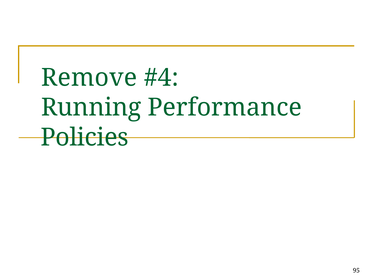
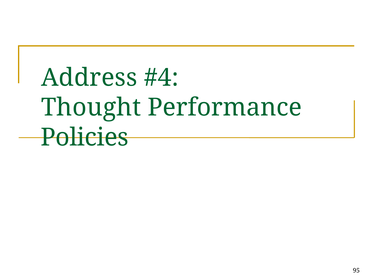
Remove: Remove -> Address (89, 78)
Running: Running -> Thought (91, 107)
